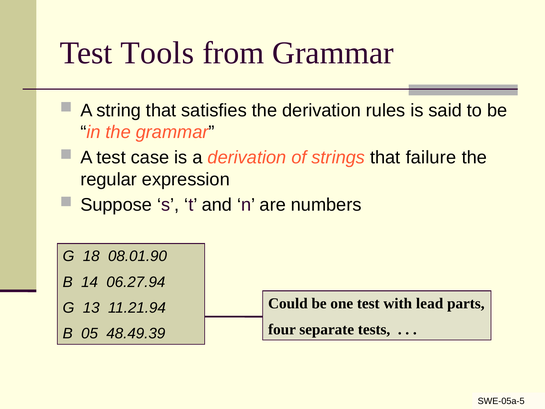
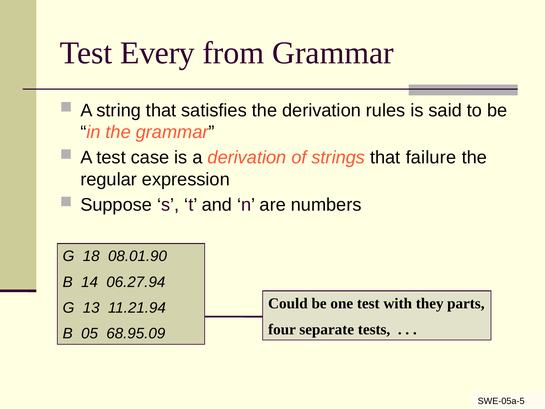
Tools: Tools -> Every (158, 53)
lead: lead -> they (430, 303)
48.49.39: 48.49.39 -> 68.95.09 (136, 333)
